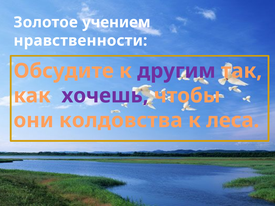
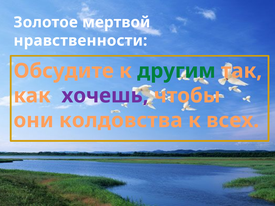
учением: учением -> мертвой (116, 22)
другим colour: purple -> green (176, 71)
леса: леса -> всех (233, 121)
